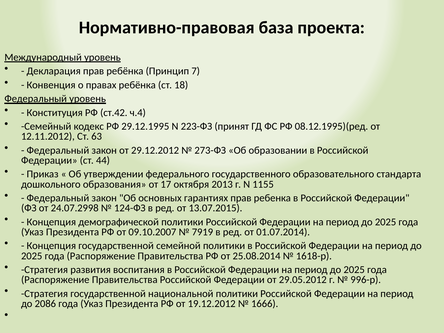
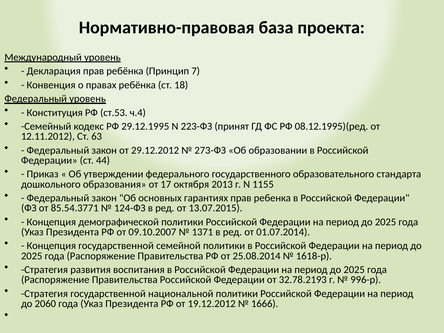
ст.42: ст.42 -> ст.53 (114, 113)
24.07.2998: 24.07.2998 -> 85.54.3771 (75, 208)
7919: 7919 -> 1371 (202, 232)
29.05.2012: 29.05.2012 -> 32.78.2193 (303, 280)
2086: 2086 -> 2060 (45, 304)
